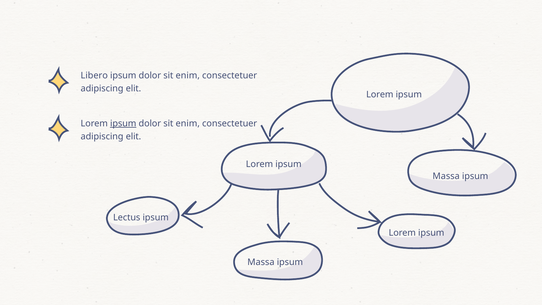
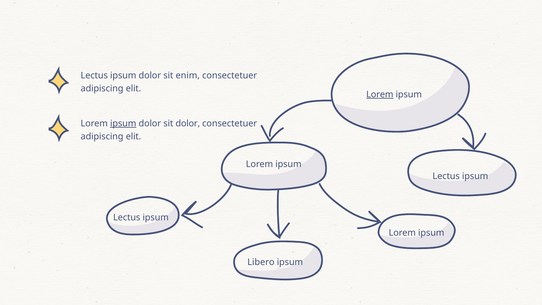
Libero: Libero -> Lectus (94, 76)
Lorem underline: none -> present (380, 94)
enim: enim -> dolor (188, 123)
Massa: Massa -> Lectus (446, 176)
Massa: Massa -> Libero (261, 262)
